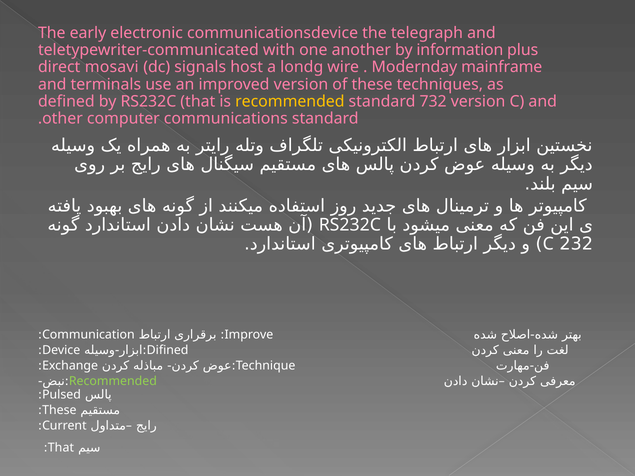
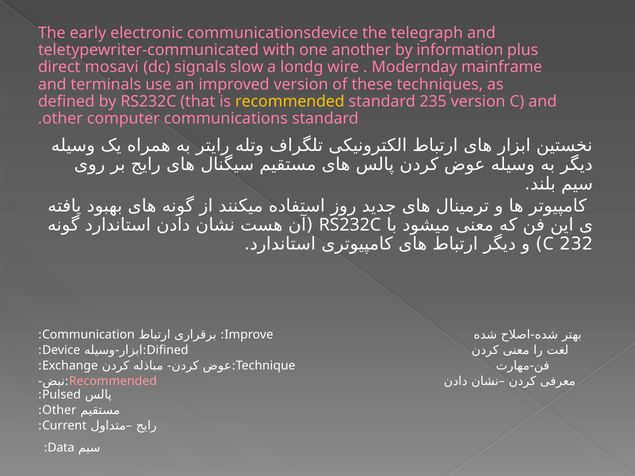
host: host -> slow (247, 67)
732: 732 -> 235 (433, 102)
Recommended colour: light green -> pink (113, 382)
These: These -> Other (59, 410)
That: That -> Data (61, 448)
